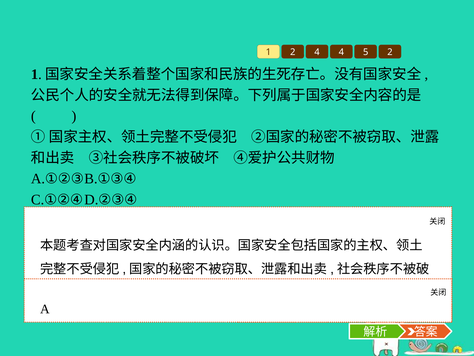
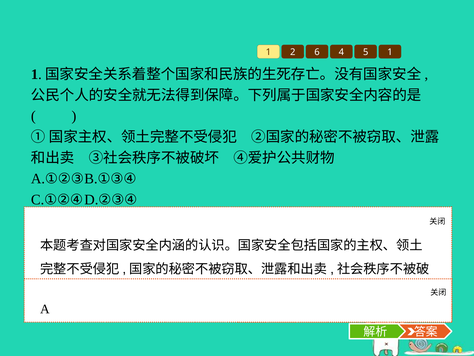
2 4: 4 -> 6 (317, 52)
5 2: 2 -> 1 (390, 52)
